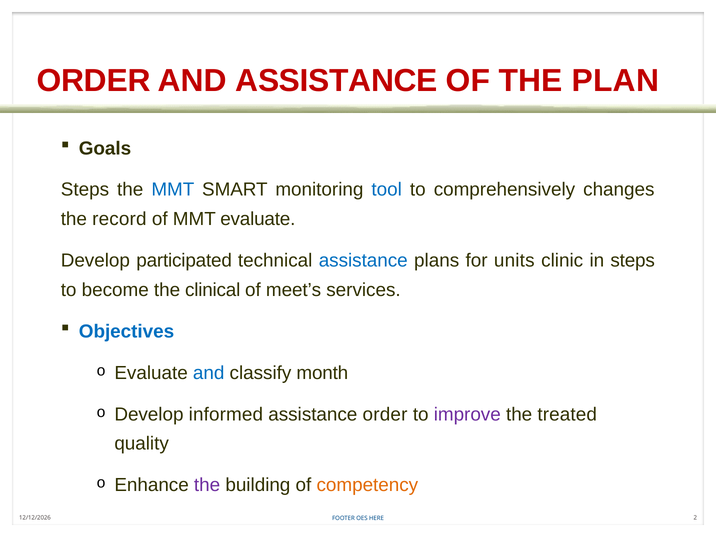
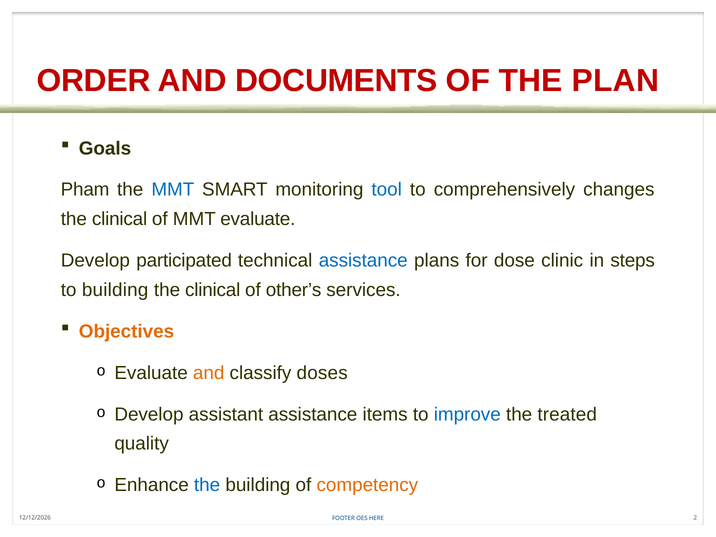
AND ASSISTANCE: ASSISTANCE -> DOCUMENTS (336, 81)
Steps: Steps -> Pham (85, 190)
record: record -> clinical (120, 219)
units: units -> dose (514, 261)
to become: become -> building (115, 290)
meet’s: meet’s -> other’s (294, 290)
Objectives colour: blue -> orange (127, 331)
and colour: blue -> orange (209, 373)
month: month -> doses (322, 373)
informed: informed -> assistant (226, 414)
assistance order: order -> items (385, 414)
improve colour: purple -> blue (467, 414)
the colour: purple -> blue (207, 485)
